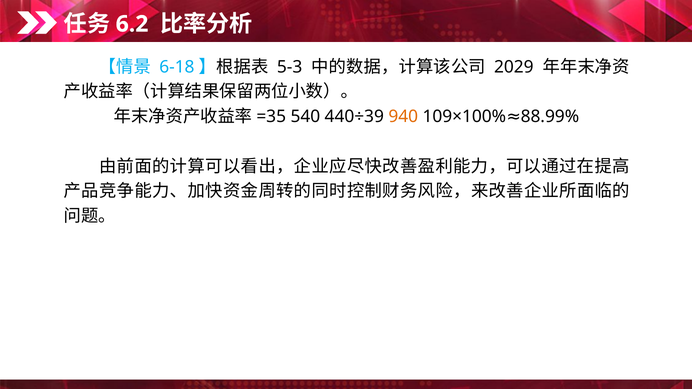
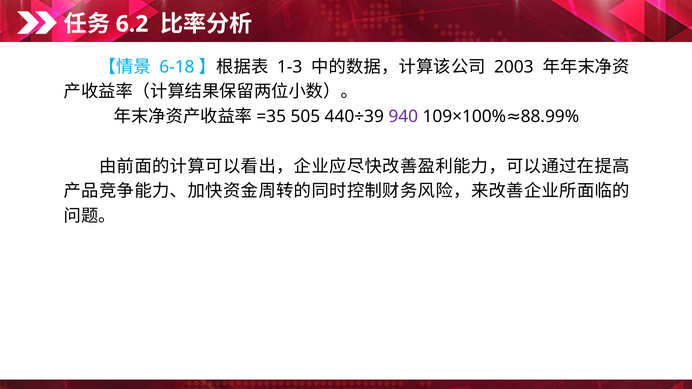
5-3: 5-3 -> 1-3 (290, 67)
2029: 2029 -> 2003 (514, 67)
540: 540 -> 505 (305, 117)
940 colour: orange -> purple (403, 117)
